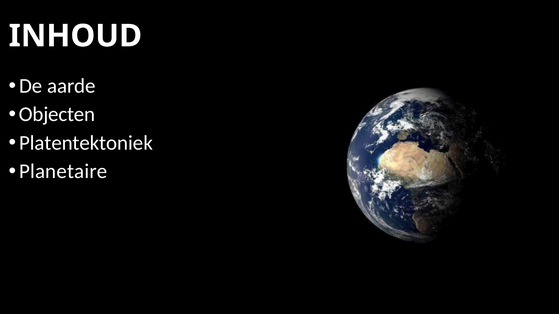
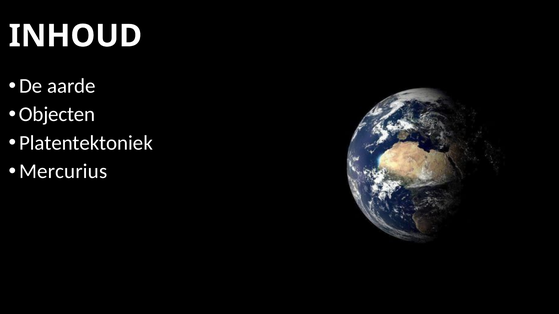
Planetaire: Planetaire -> Mercurius (63, 171)
